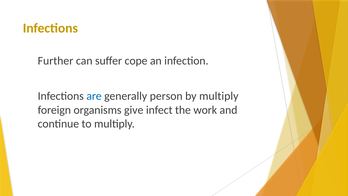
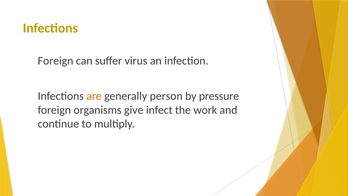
Further: Further -> Foreign (56, 61)
cope: cope -> virus (136, 61)
are colour: blue -> orange (94, 96)
by multiply: multiply -> pressure (219, 96)
